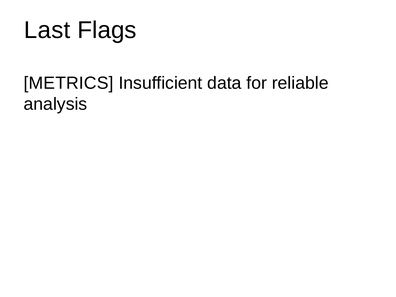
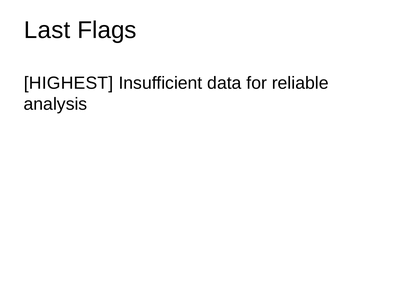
METRICS: METRICS -> HIGHEST (69, 83)
